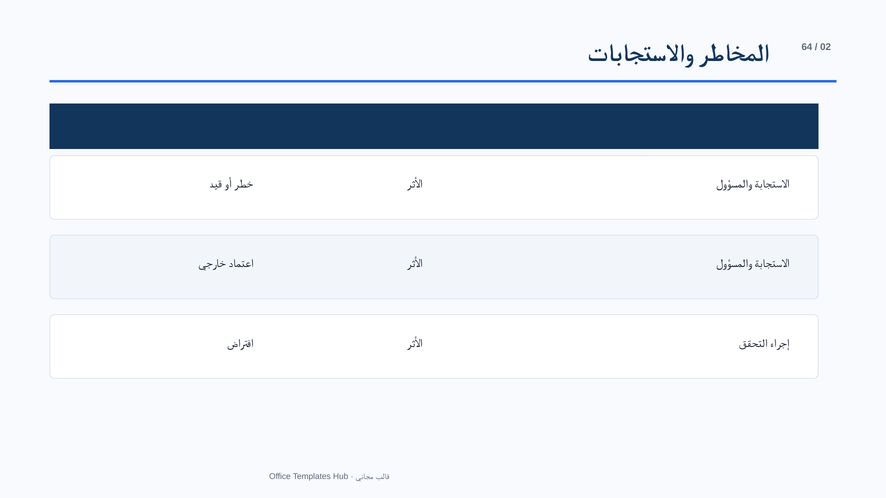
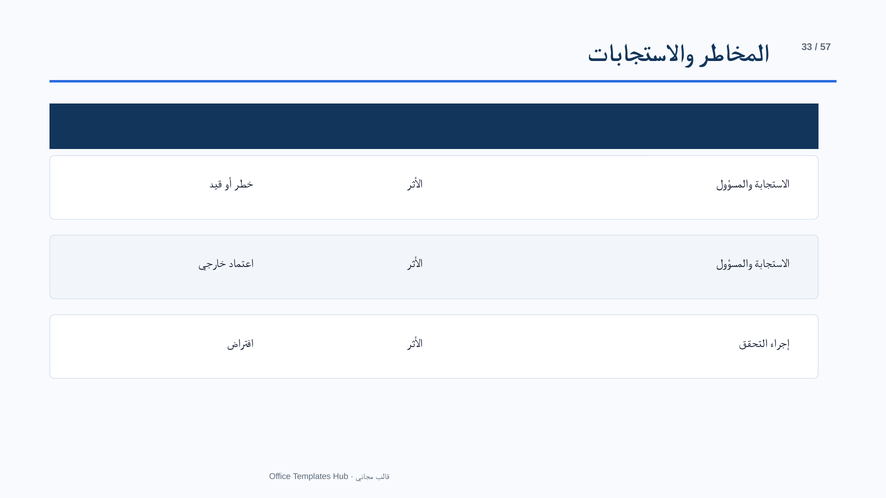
64: 64 -> 33 (807, 47)
02: 02 -> 57 (826, 47)
